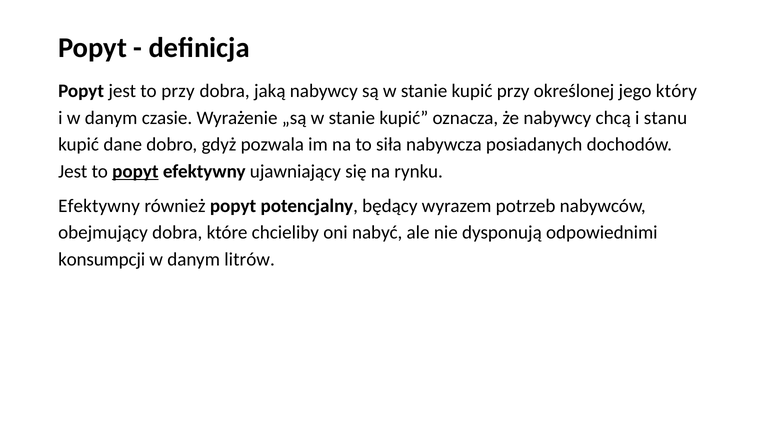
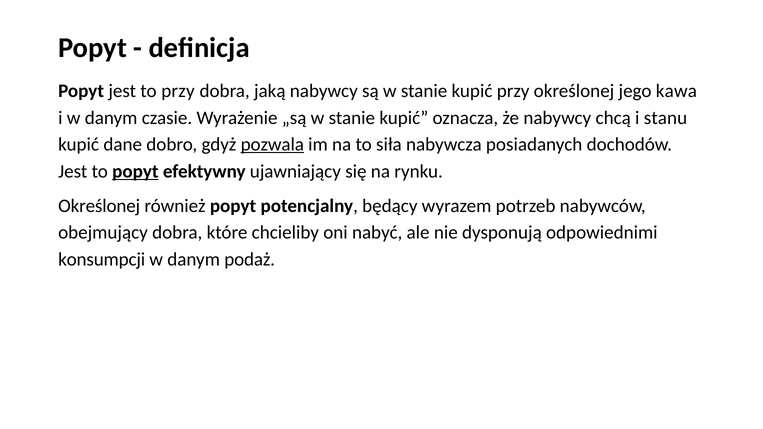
który: który -> kawa (676, 91)
pozwala underline: none -> present (272, 145)
Efektywny: Efektywny -> Określonej (99, 206)
litrów: litrów -> podaż (250, 259)
